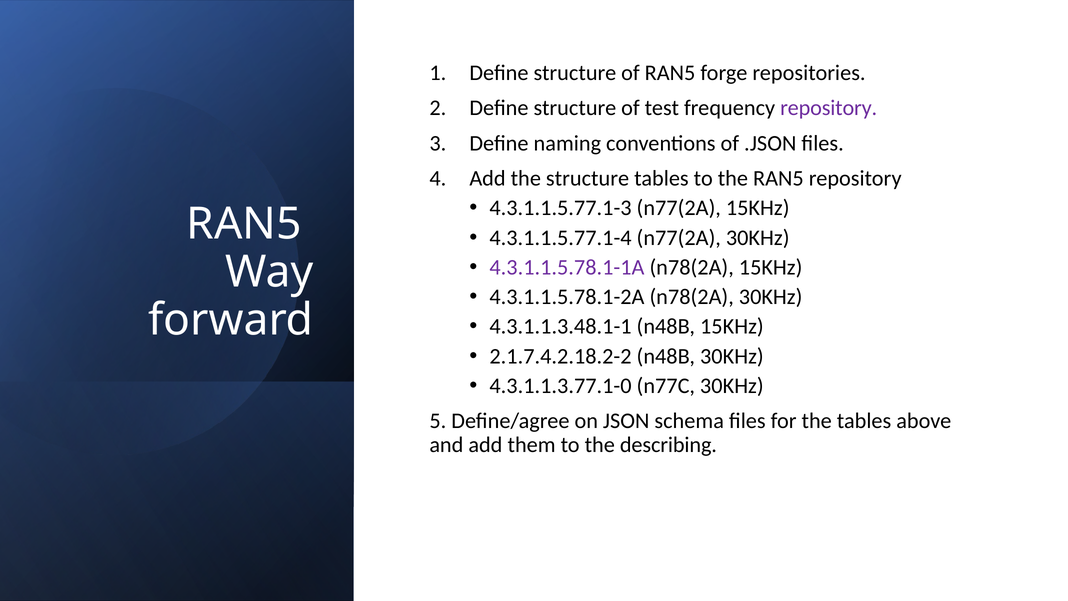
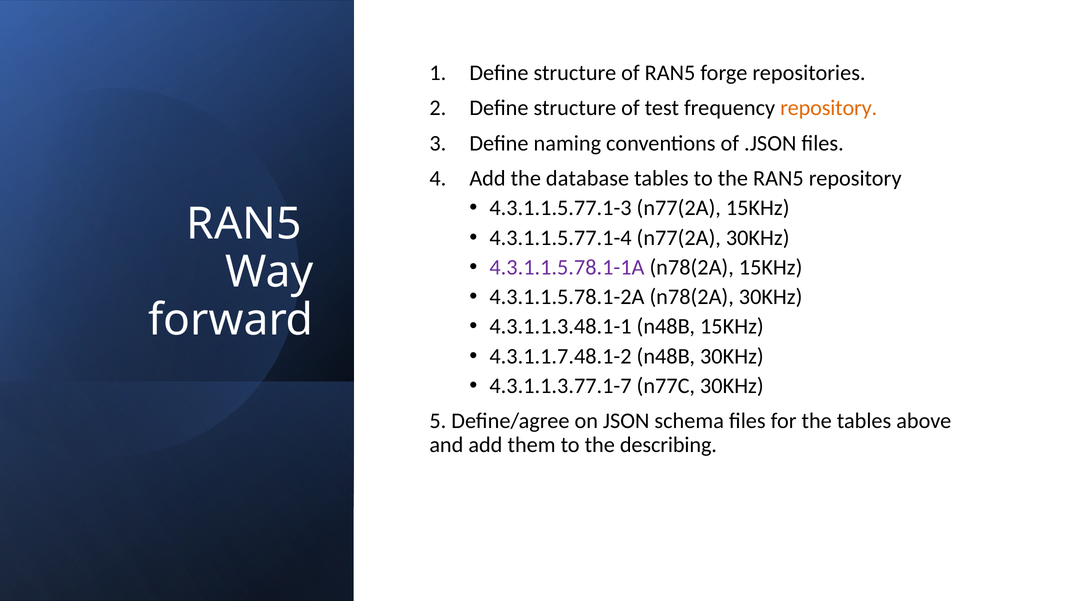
repository colour: purple -> orange (829, 108)
the structure: structure -> database (588, 178)
2.1.7.4.2.18.2-2: 2.1.7.4.2.18.2-2 -> 4.3.1.1.7.48.1-2 (561, 356)
4.3.1.1.3.77.1-0: 4.3.1.1.3.77.1-0 -> 4.3.1.1.3.77.1-7 (561, 386)
